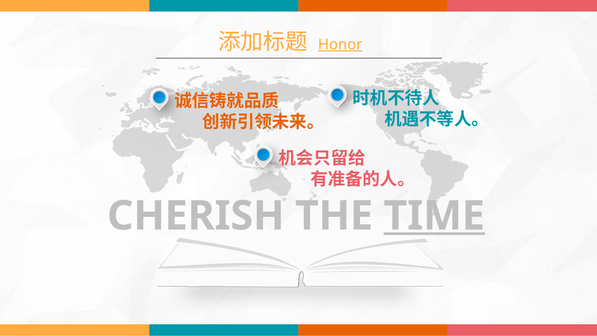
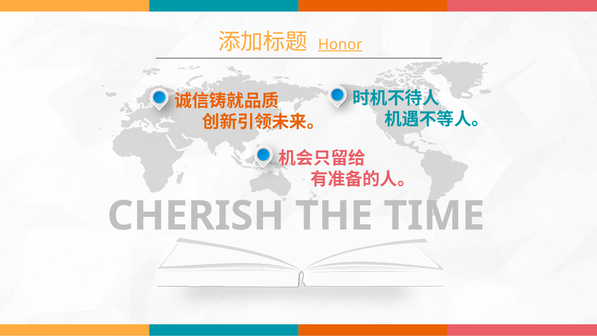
TIME underline: present -> none (434, 216)
